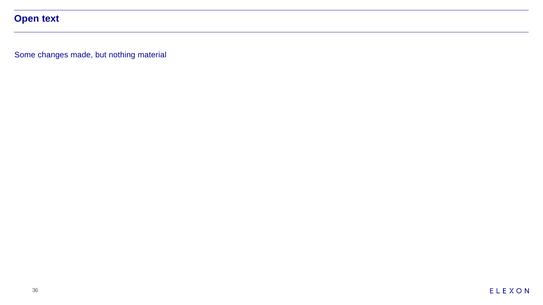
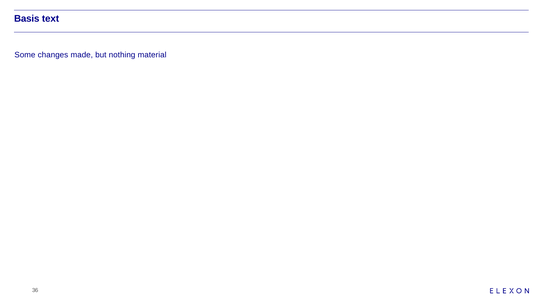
Open: Open -> Basis (27, 19)
